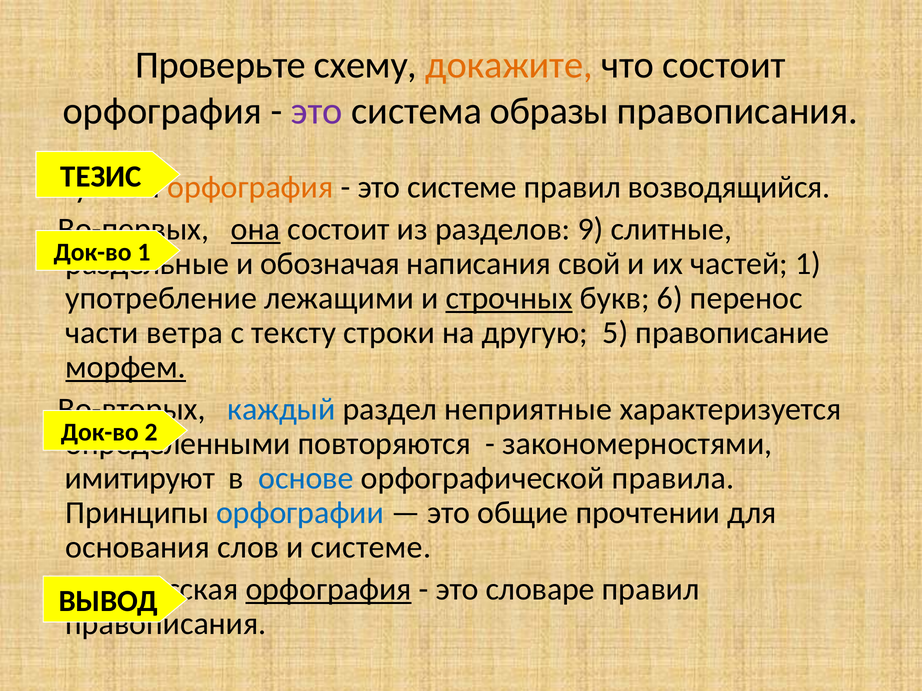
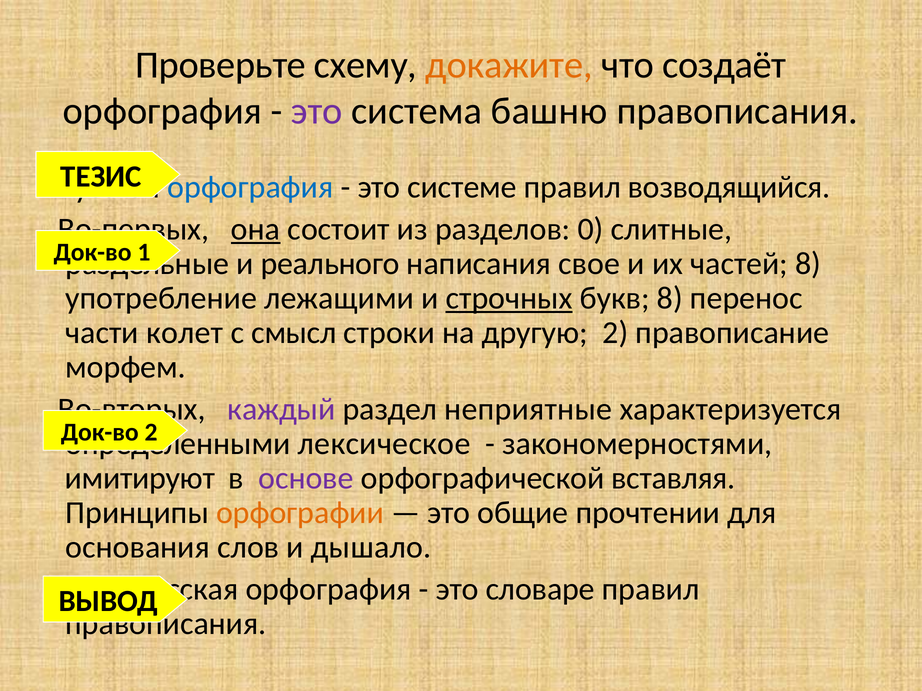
что состоит: состоит -> создаёт (724, 65)
образы: образы -> башню (549, 111)
орфография colour: orange -> blue (250, 187)
9: 9 -> 0 (591, 229)
обозначая: обозначая -> реального (330, 264)
свой: свой -> свое (589, 264)
частей 1: 1 -> 8 (808, 264)
букв 6: 6 -> 8 (670, 298)
ветра: ветра -> колет (185, 333)
тексту: тексту -> смысл (294, 333)
другую 5: 5 -> 2 (615, 333)
морфем underline: present -> none (126, 368)
каждый colour: blue -> purple (281, 409)
повторяются: повторяются -> лексическое (384, 444)
основе colour: blue -> purple (306, 479)
правила: правила -> вставляя (673, 479)
орфографии colour: blue -> orange (300, 513)
и системе: системе -> дышало (371, 548)
орфография underline: present -> none (329, 590)
